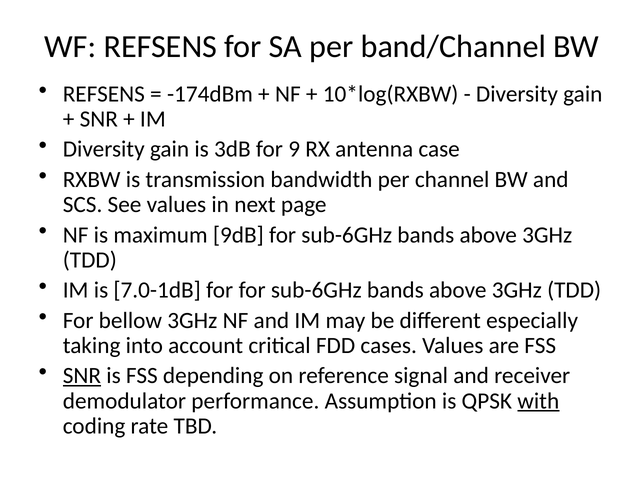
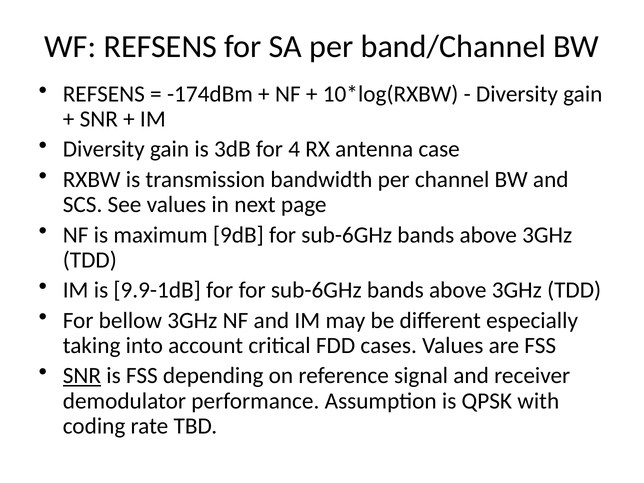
9: 9 -> 4 (294, 149)
7.0-1dB: 7.0-1dB -> 9.9-1dB (157, 290)
with underline: present -> none (538, 401)
